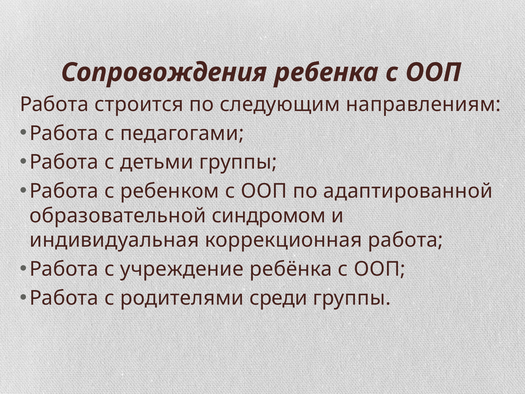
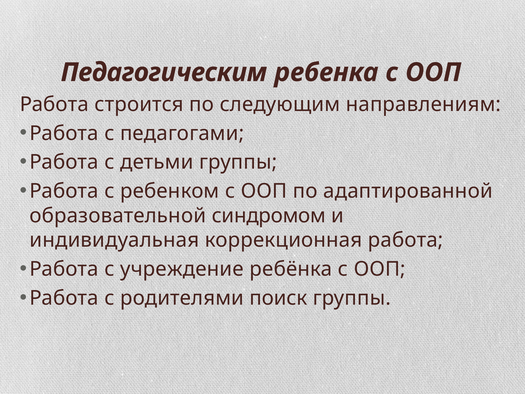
Сопровождения: Сопровождения -> Педагогическим (164, 72)
среди: среди -> поиск (278, 298)
